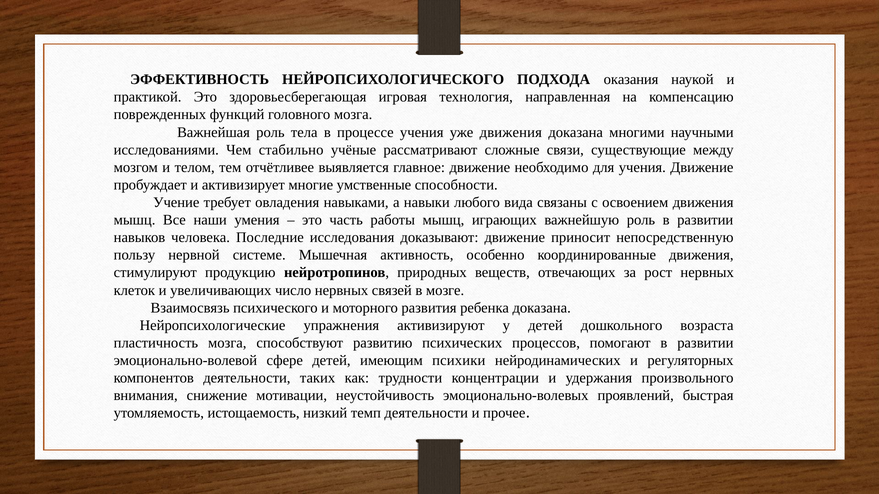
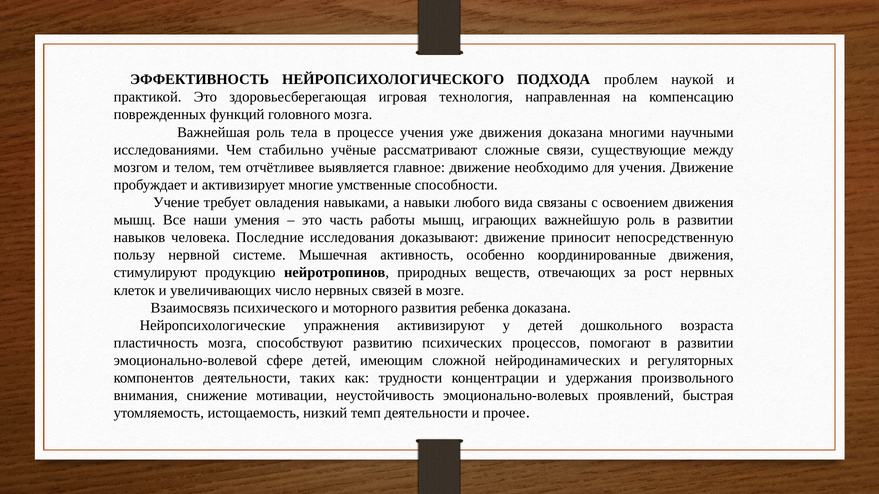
оказания: оказания -> проблем (631, 80)
психики: психики -> сложной (459, 361)
